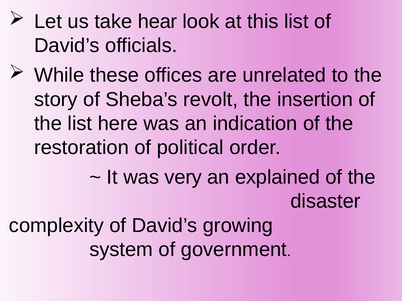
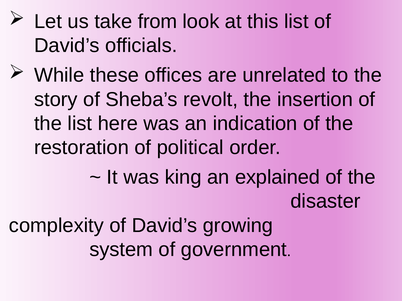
hear: hear -> from (158, 22)
very: very -> king (183, 178)
